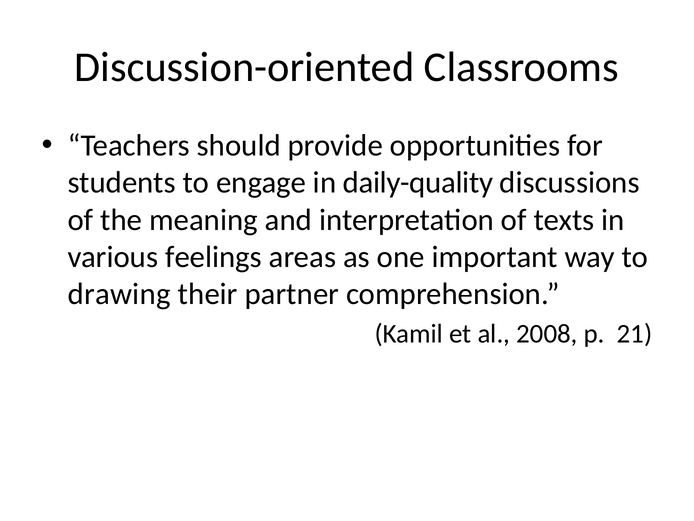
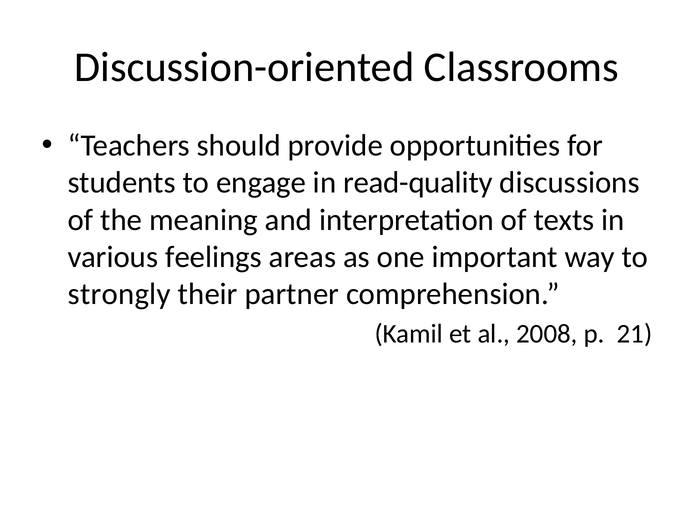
daily-quality: daily-quality -> read-quality (418, 183)
drawing: drawing -> strongly (119, 294)
